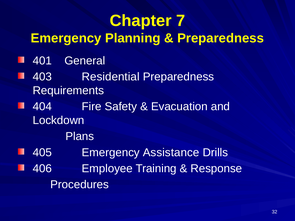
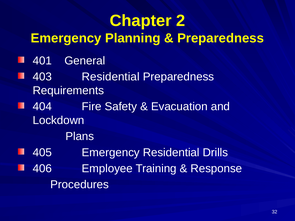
7: 7 -> 2 (181, 21)
Emergency Assistance: Assistance -> Residential (171, 153)
